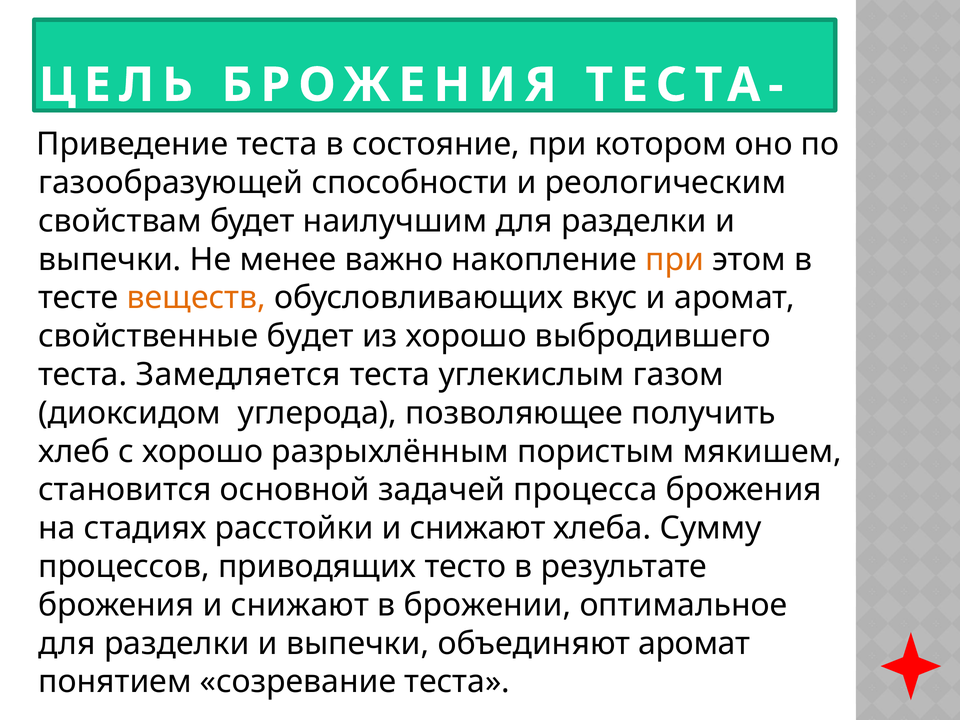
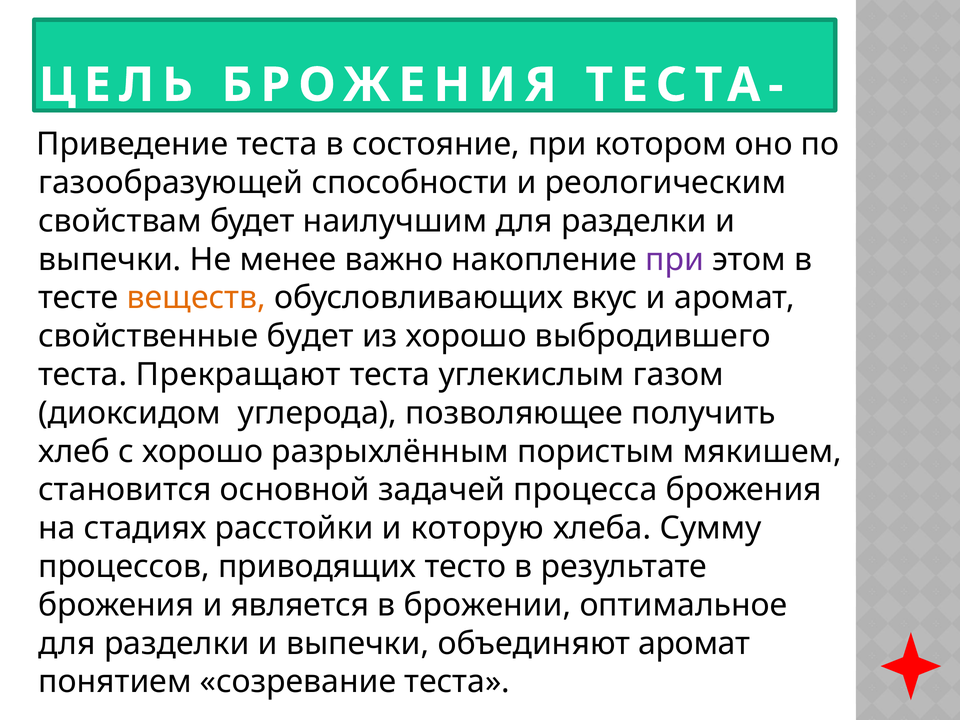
при colour: orange -> purple (675, 259)
Замедляется: Замедляется -> Прекращают (238, 375)
расстойки и снижают: снижают -> которую (477, 528)
брожения и снижают: снижают -> является (300, 605)
